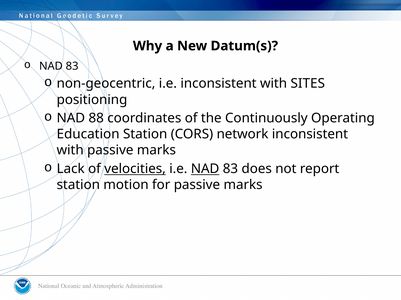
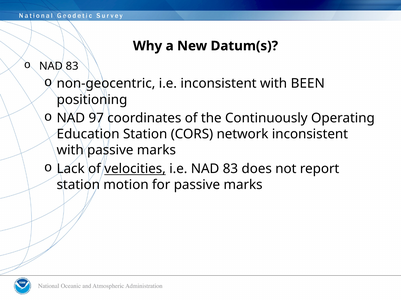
SITES: SITES -> BEEN (308, 84)
88: 88 -> 97 (96, 119)
NAD underline: present -> none (205, 169)
